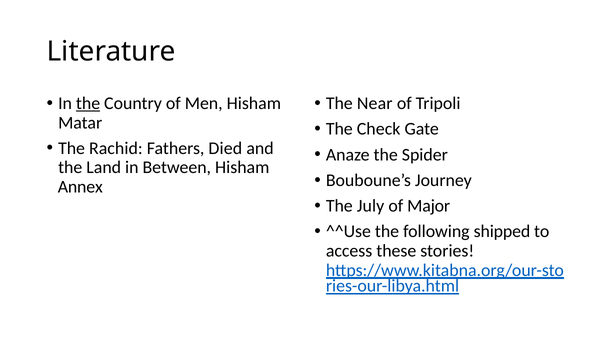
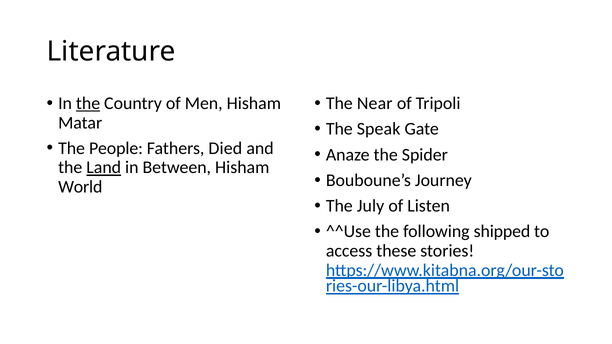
Check: Check -> Speak (379, 129)
Rachid: Rachid -> People (116, 148)
Land underline: none -> present (104, 168)
Annex: Annex -> World (80, 187)
Major: Major -> Listen (429, 206)
